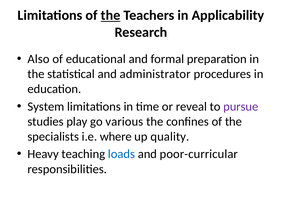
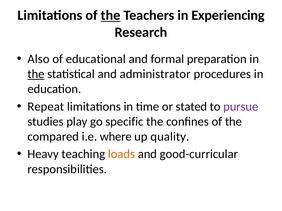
Applicability: Applicability -> Experiencing (228, 15)
the underline: none -> present (36, 74)
System: System -> Repeat (46, 107)
reveal: reveal -> stated (191, 107)
various: various -> specific (124, 122)
specialists: specialists -> compared (53, 137)
loads colour: blue -> orange (121, 154)
poor-curricular: poor-curricular -> good-curricular (199, 154)
